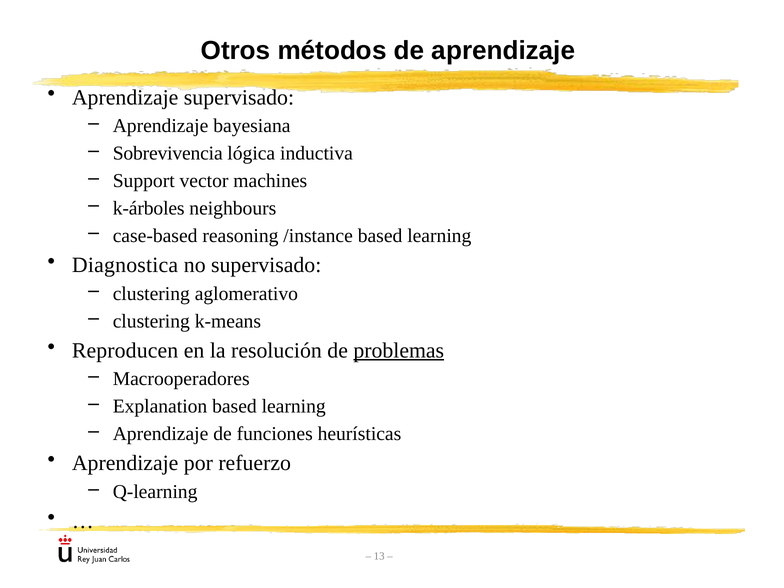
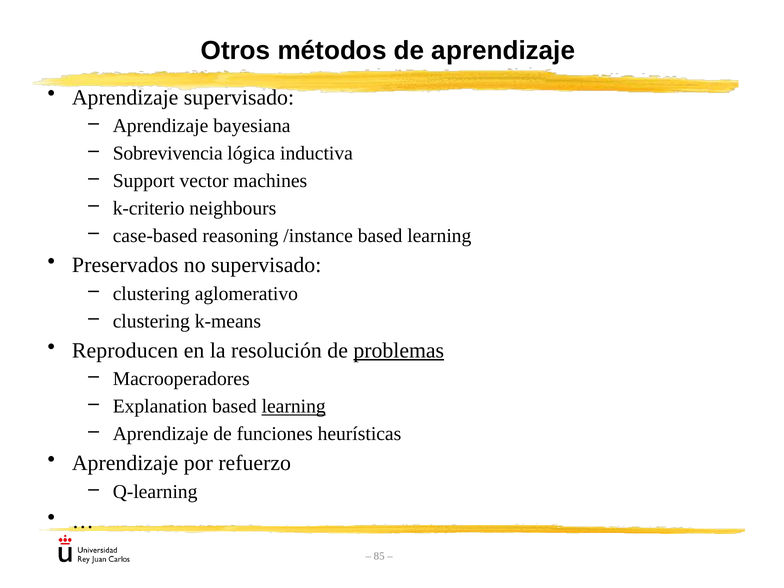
k-árboles: k-árboles -> k-criterio (149, 208)
Diagnostica: Diagnostica -> Preservados (125, 265)
learning underline: none -> present (294, 406)
13: 13 -> 85 (379, 556)
